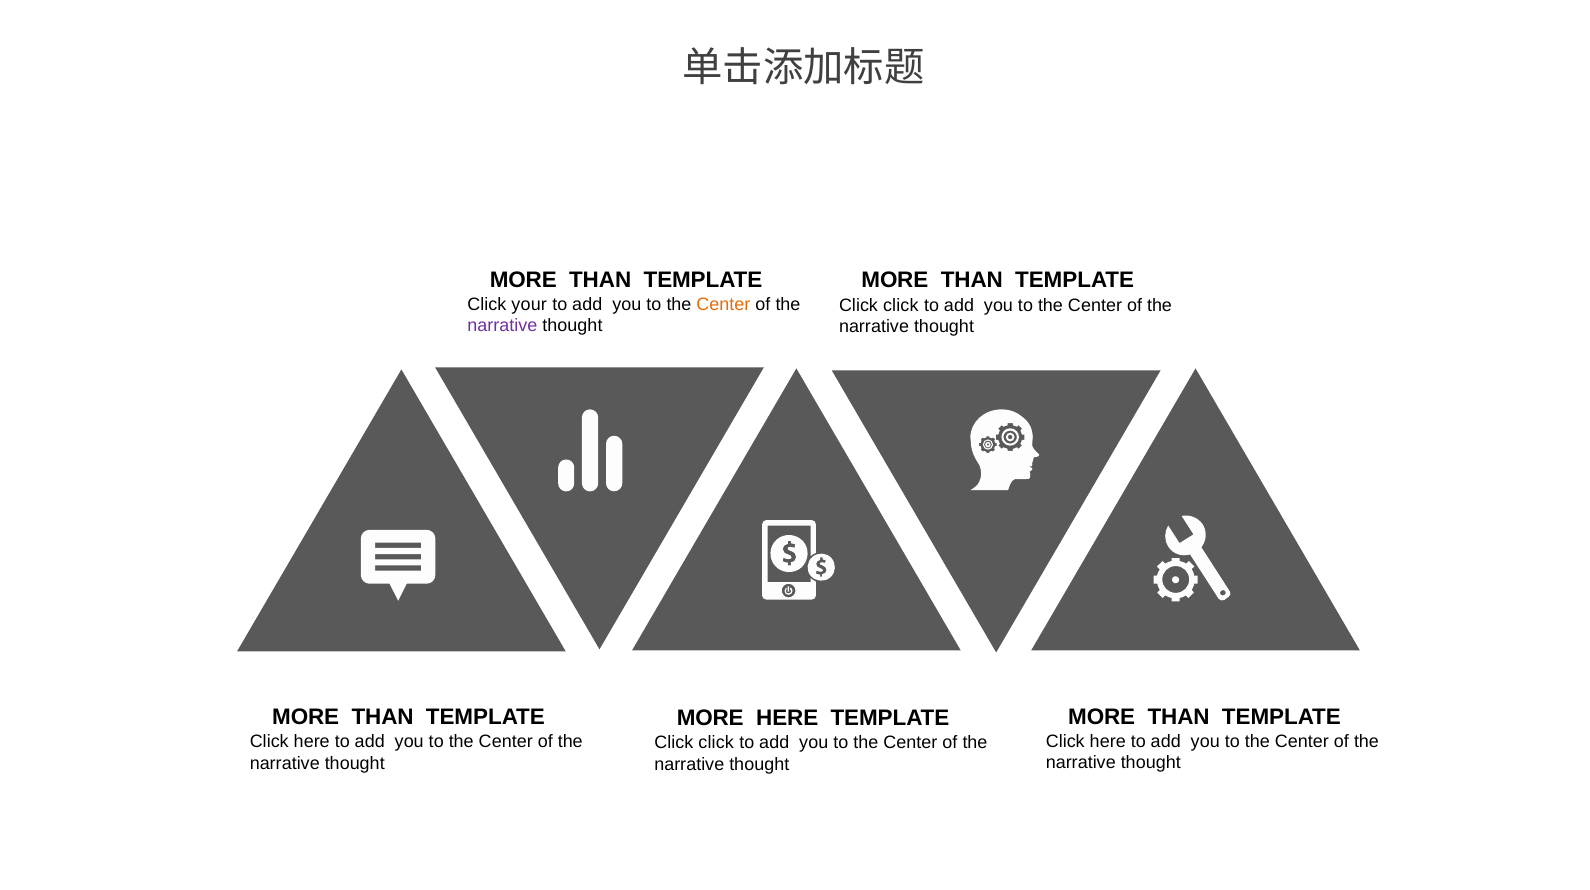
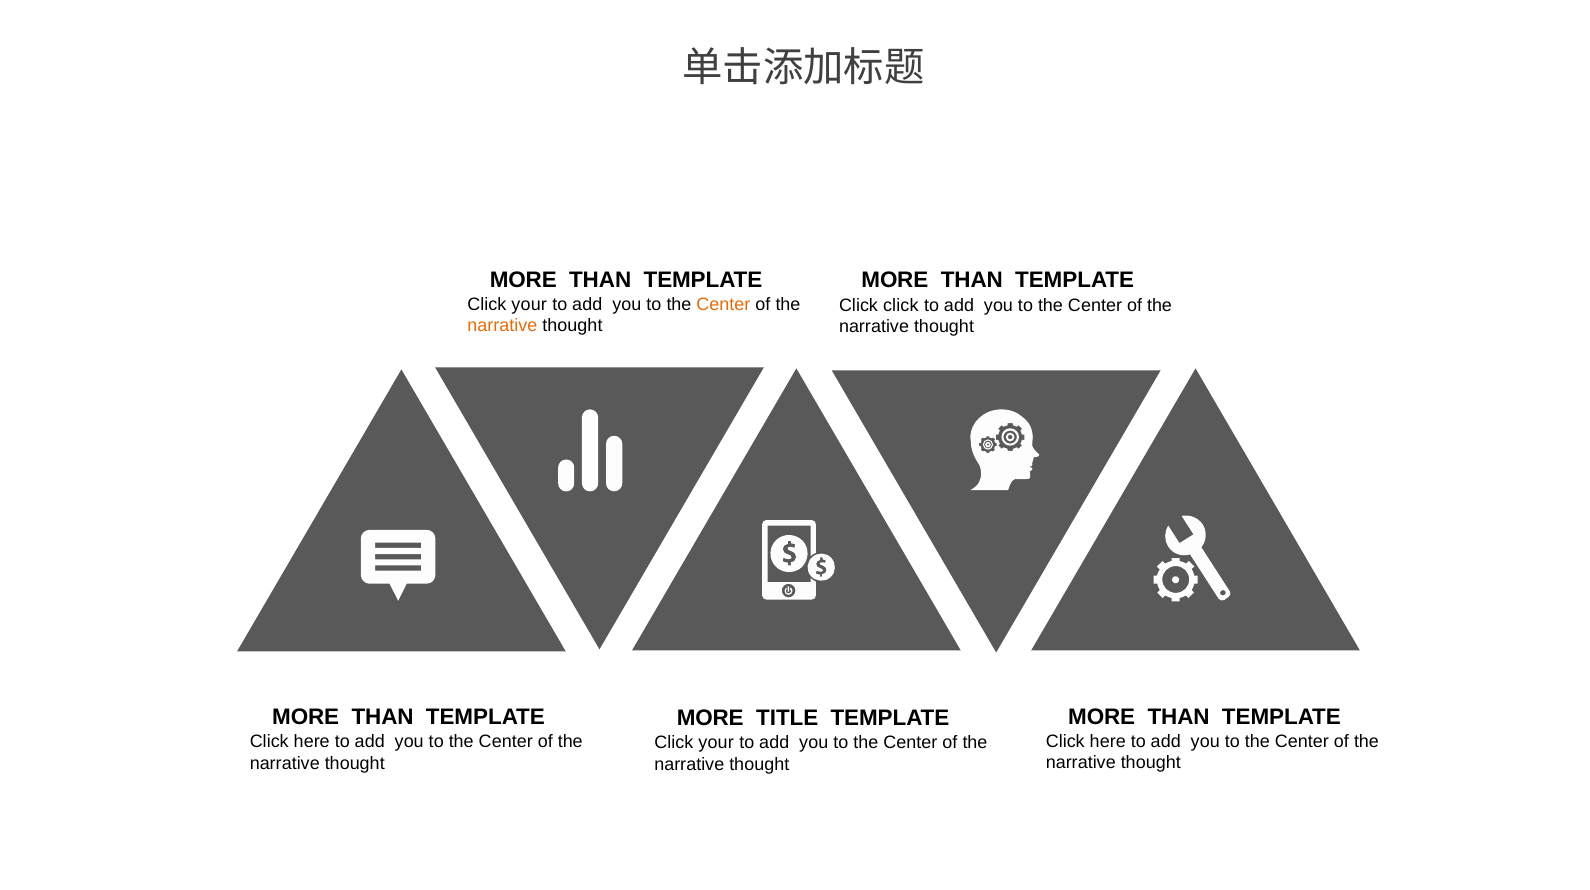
narrative colour: purple -> orange (502, 326)
MORE HERE: HERE -> TITLE (787, 718)
click: click -> your (716, 743)
